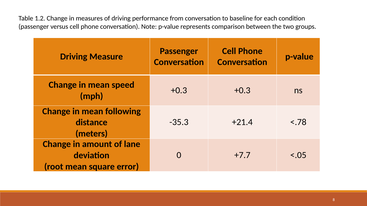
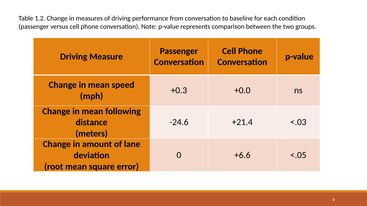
+0.3 +0.3: +0.3 -> +0.0 (242, 91)
-35.3: -35.3 -> -24.6 (179, 122)
<.78: <.78 -> <.03 (298, 122)
+7.7: +7.7 -> +6.6 (242, 155)
